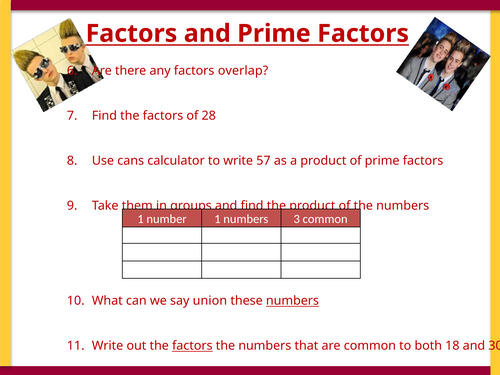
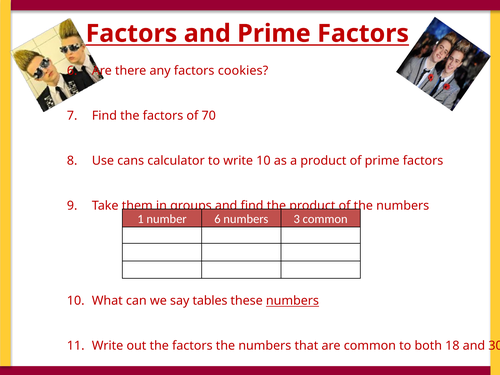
overlap: overlap -> cookies (243, 71)
28: 28 -> 70 (209, 116)
write 57: 57 -> 10 (263, 161)
number 1: 1 -> 6 (217, 219)
union: union -> tables (210, 301)
factors underline: present -> none (192, 346)
